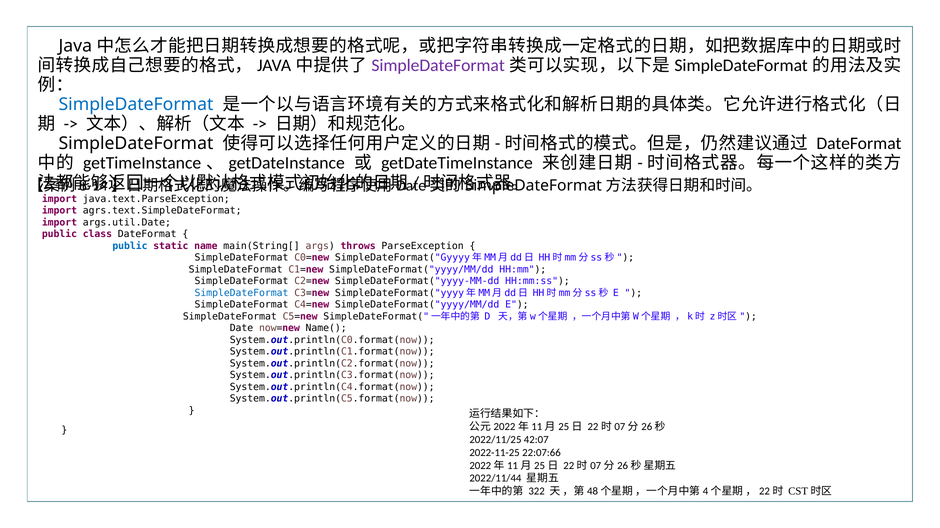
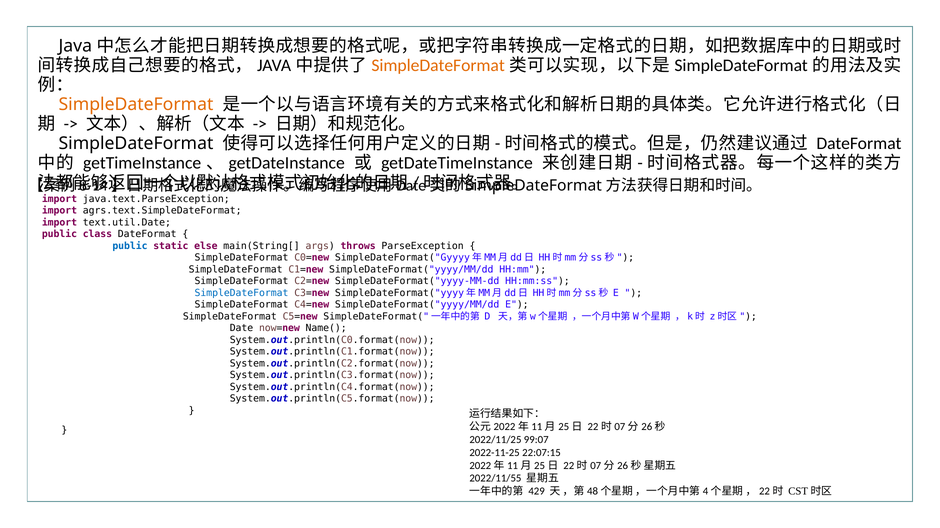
SimpleDateFormat colour: purple -> orange (438, 65)
SimpleDateFormat colour: blue -> orange (136, 105)
args.util.Date: args.util.Date -> text.util.Date (127, 223)
name: name -> else (206, 246)
42:07: 42:07 -> 99:07 (536, 440)
22:07:66: 22:07:66 -> 22:07:15 (541, 453)
2022/11/44: 2022/11/44 -> 2022/11/55 (495, 479)
322: 322 -> 429 (537, 492)
